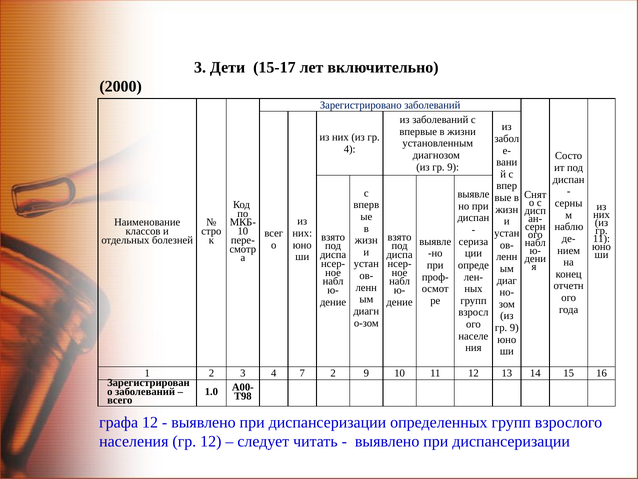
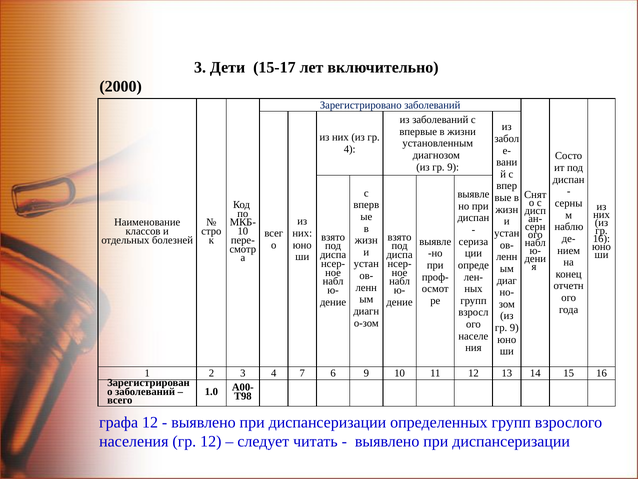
11: 11 -> 16 (601, 239)
7 2: 2 -> 6 (333, 373)
